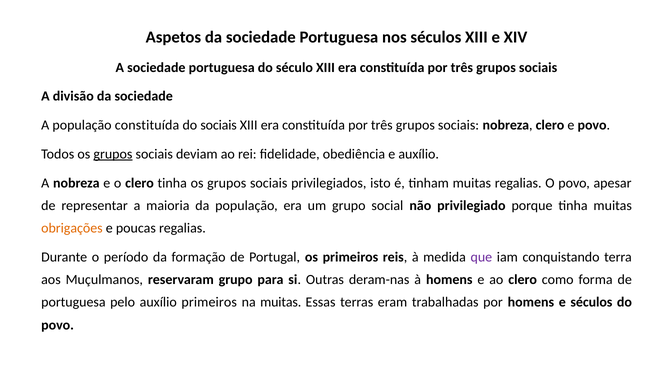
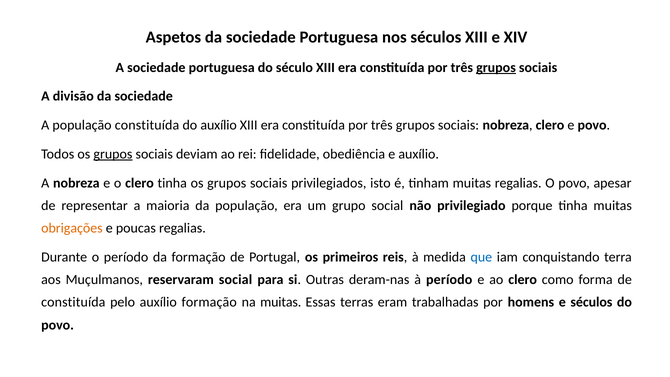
grupos underline: none -> present (496, 67)
do sociais: sociais -> auxílio (219, 125)
que colour: purple -> blue (481, 257)
reservaram grupo: grupo -> social (236, 280)
à homens: homens -> período (449, 280)
portuguesa: portuguesa -> constituída (73, 302)
auxílio primeiros: primeiros -> formação (209, 302)
